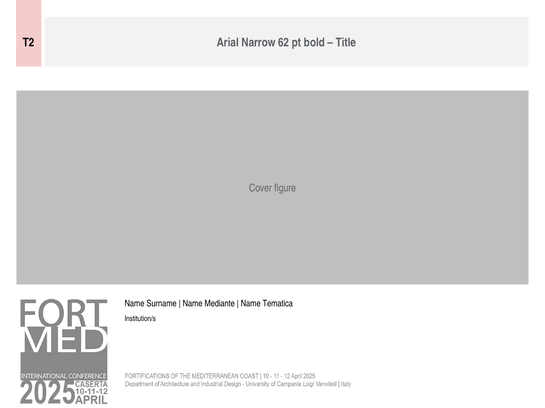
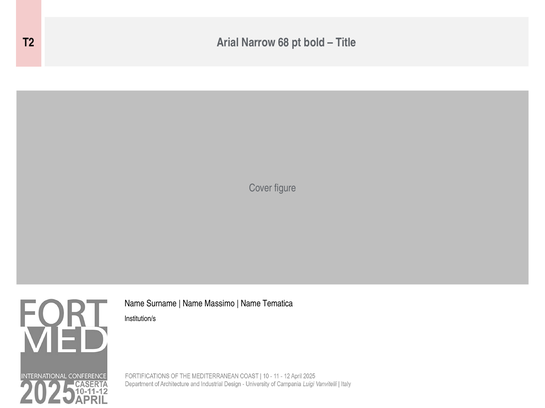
62: 62 -> 68 (284, 43)
Mediante: Mediante -> Massimo (220, 304)
